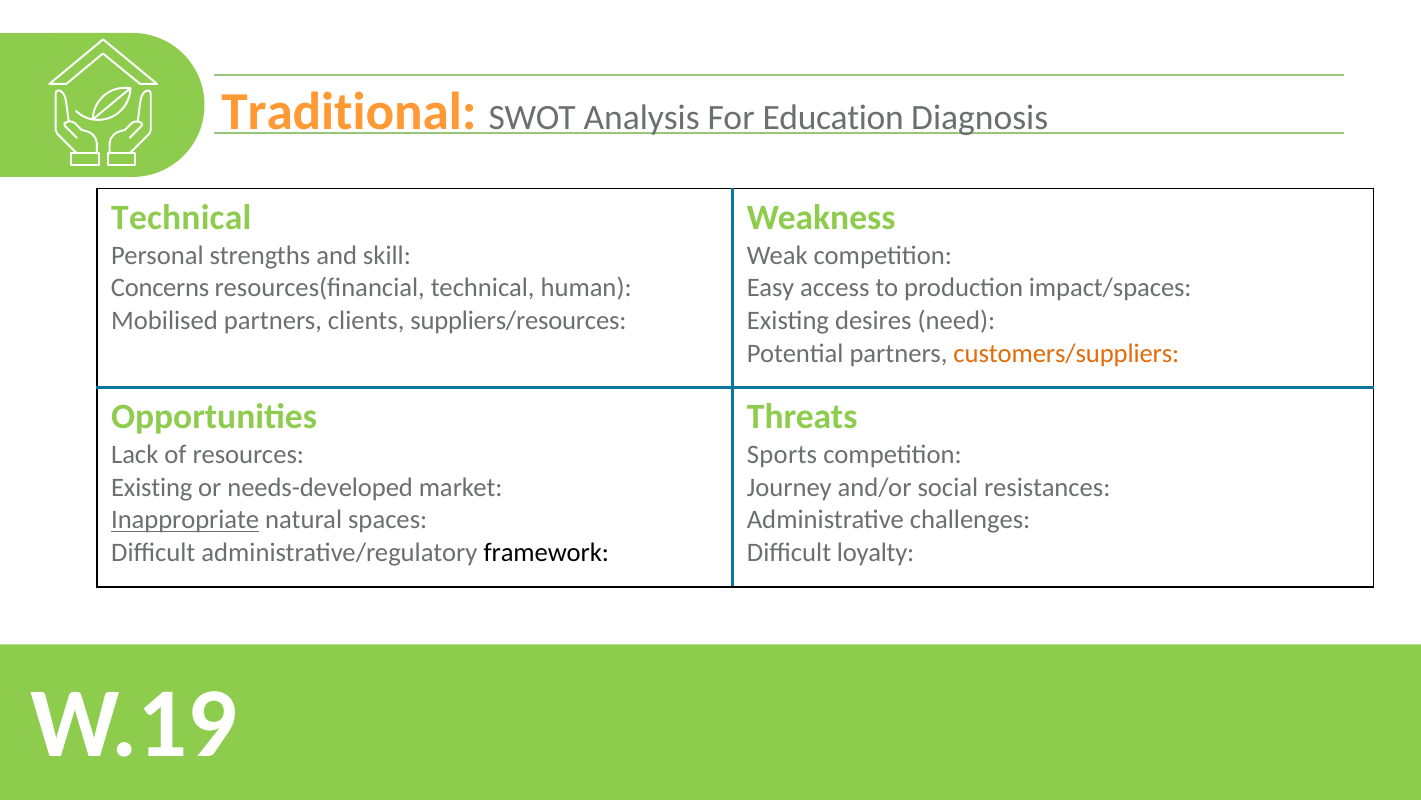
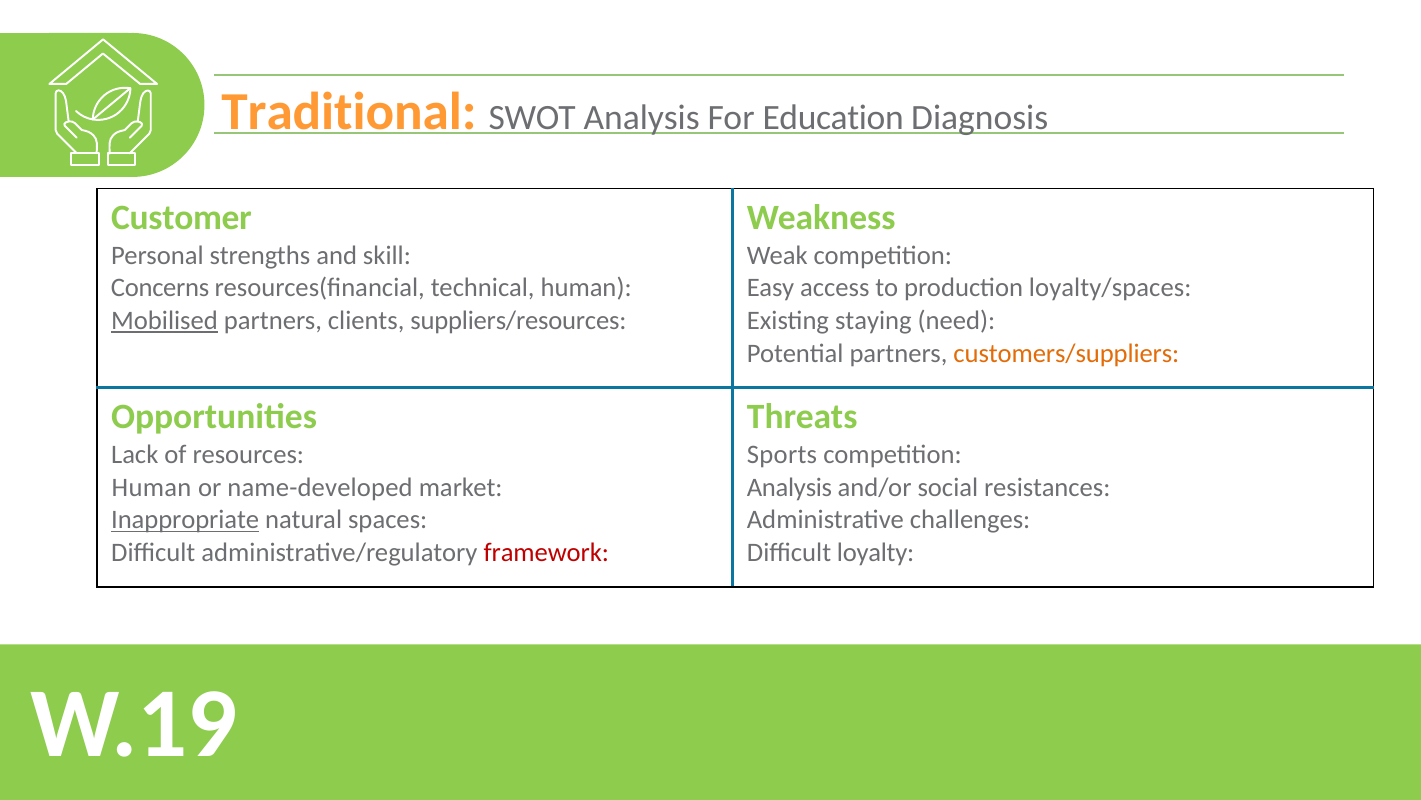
Technical: Technical -> Customer (181, 217)
impact/spaces: impact/spaces -> loyalty/spaces (1110, 288)
Mobilised underline: none -> present (165, 320)
desires: desires -> staying (873, 320)
Existing: Existing -> Human (152, 487)
needs-developed: needs-developed -> name-developed (320, 487)
Journey: Journey -> Analysis (789, 487)
framework colour: black -> red (546, 552)
